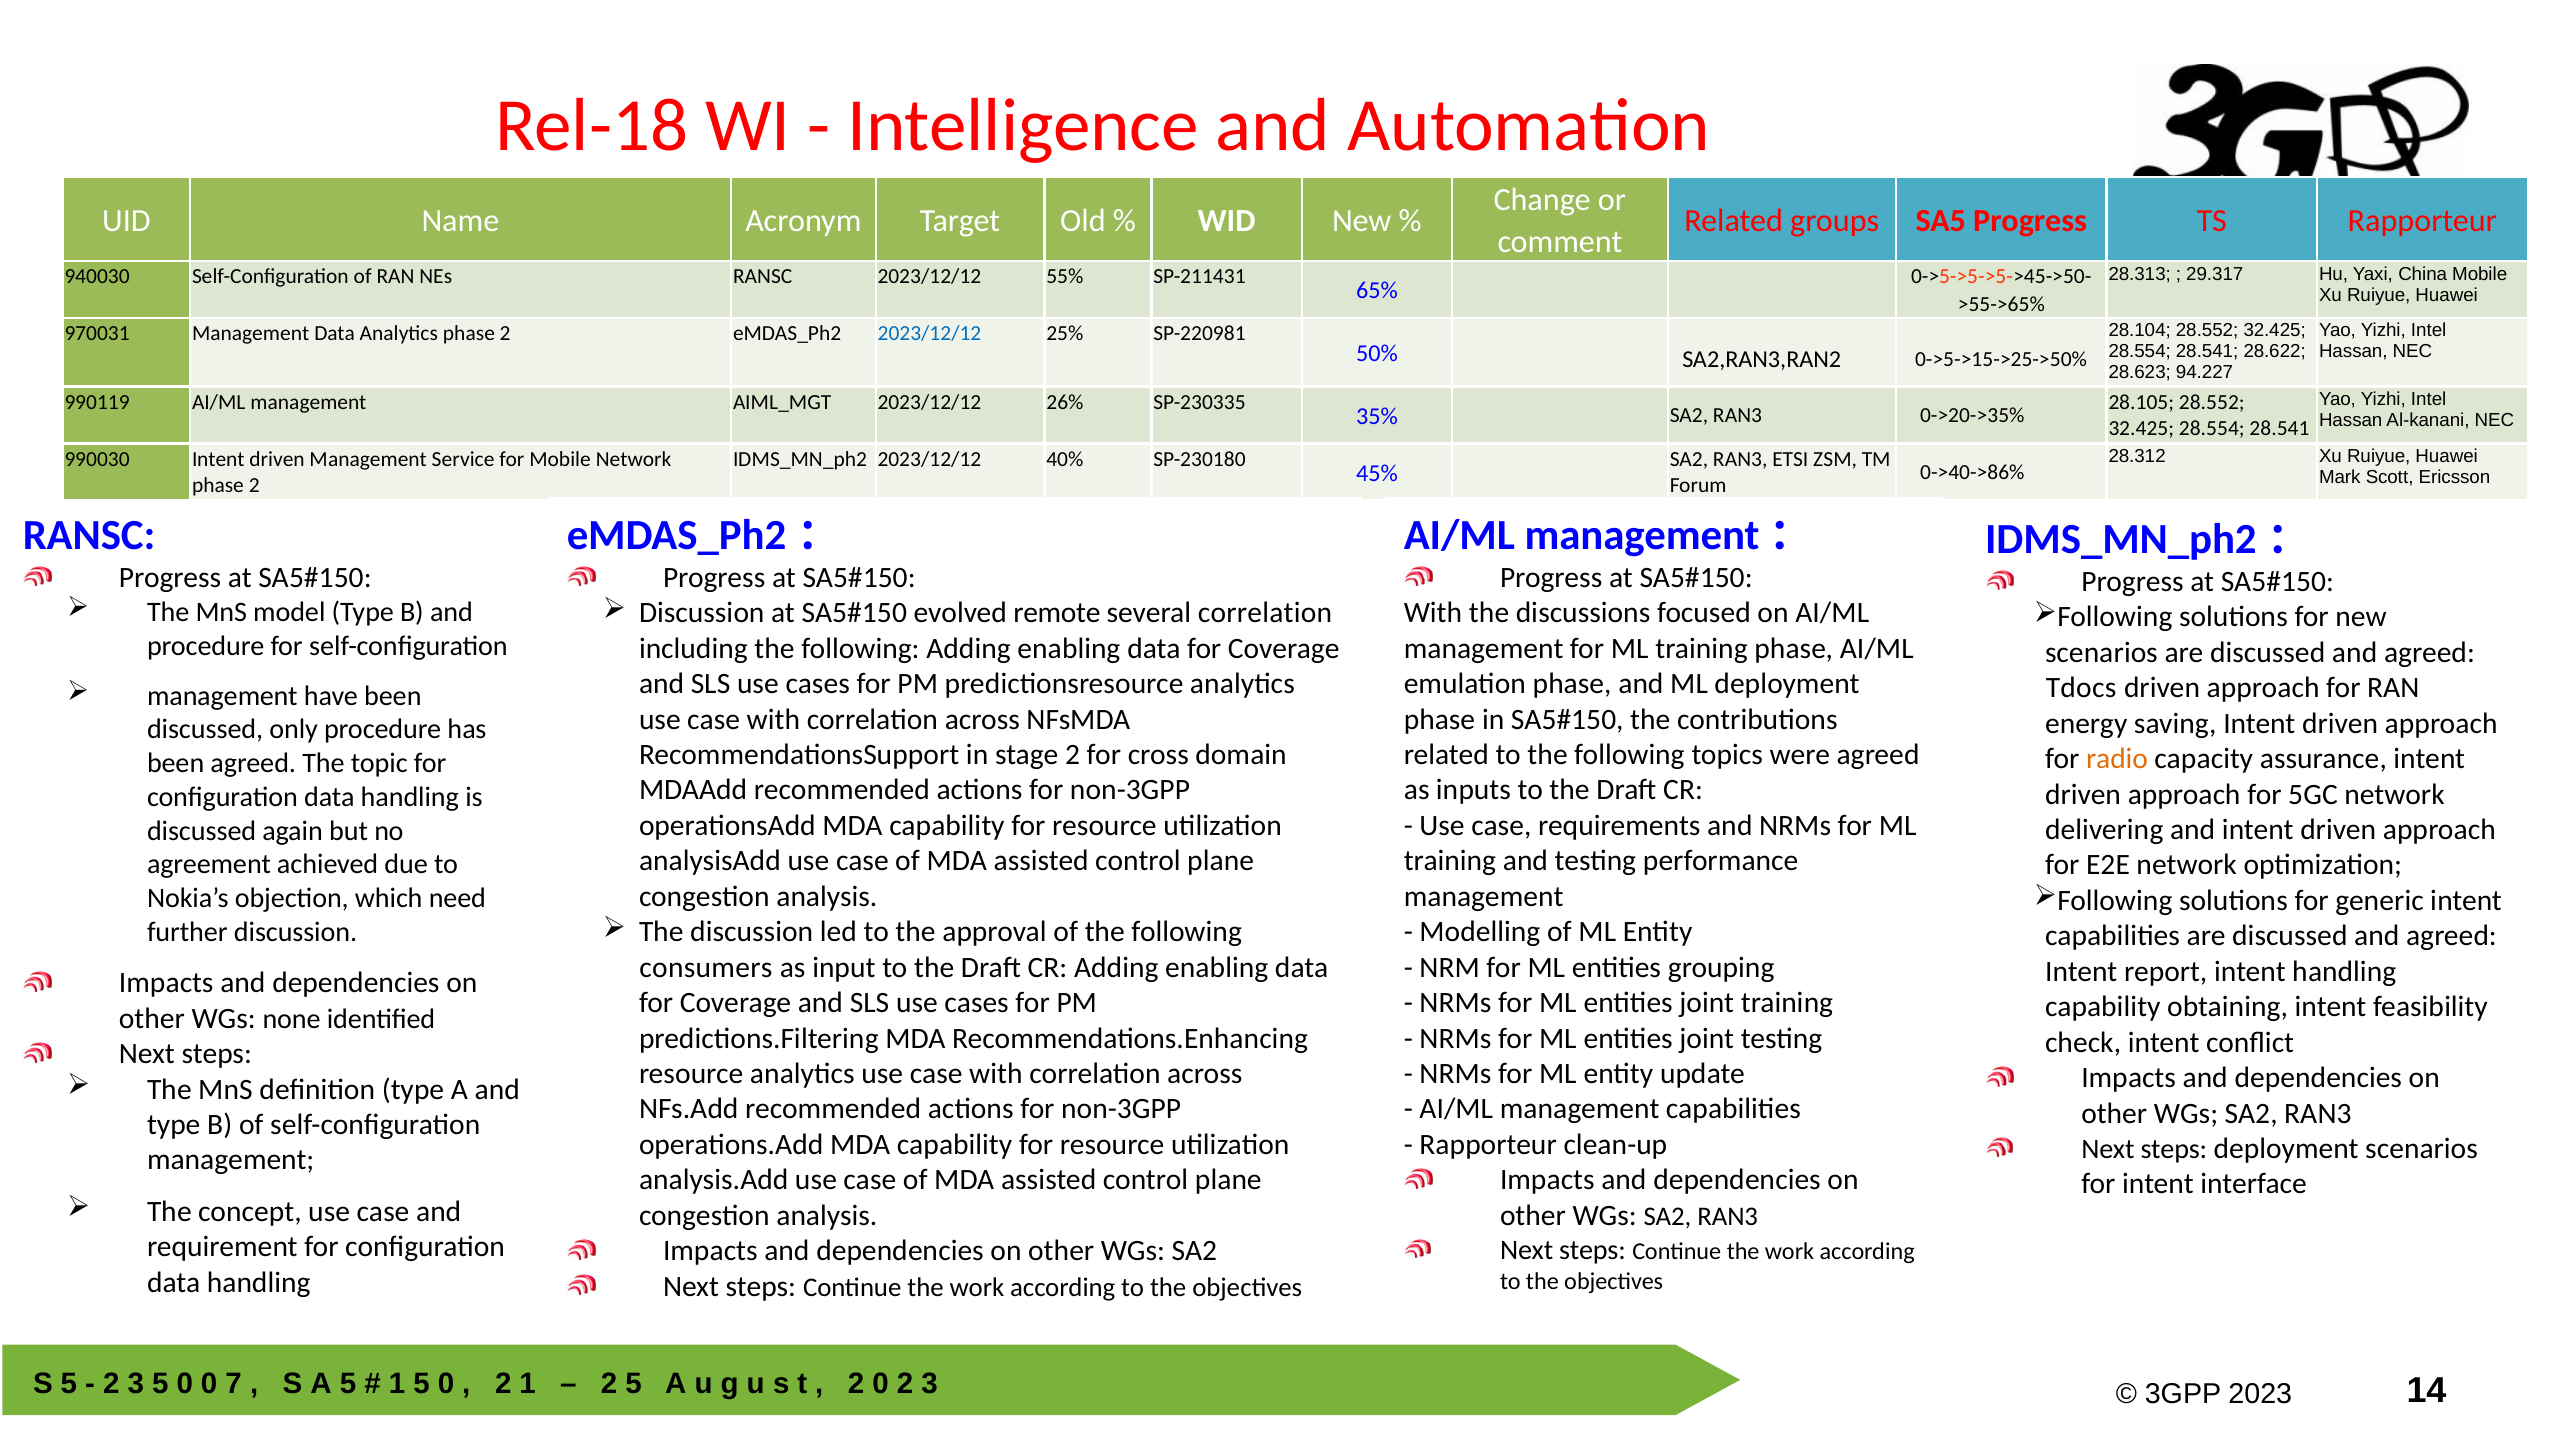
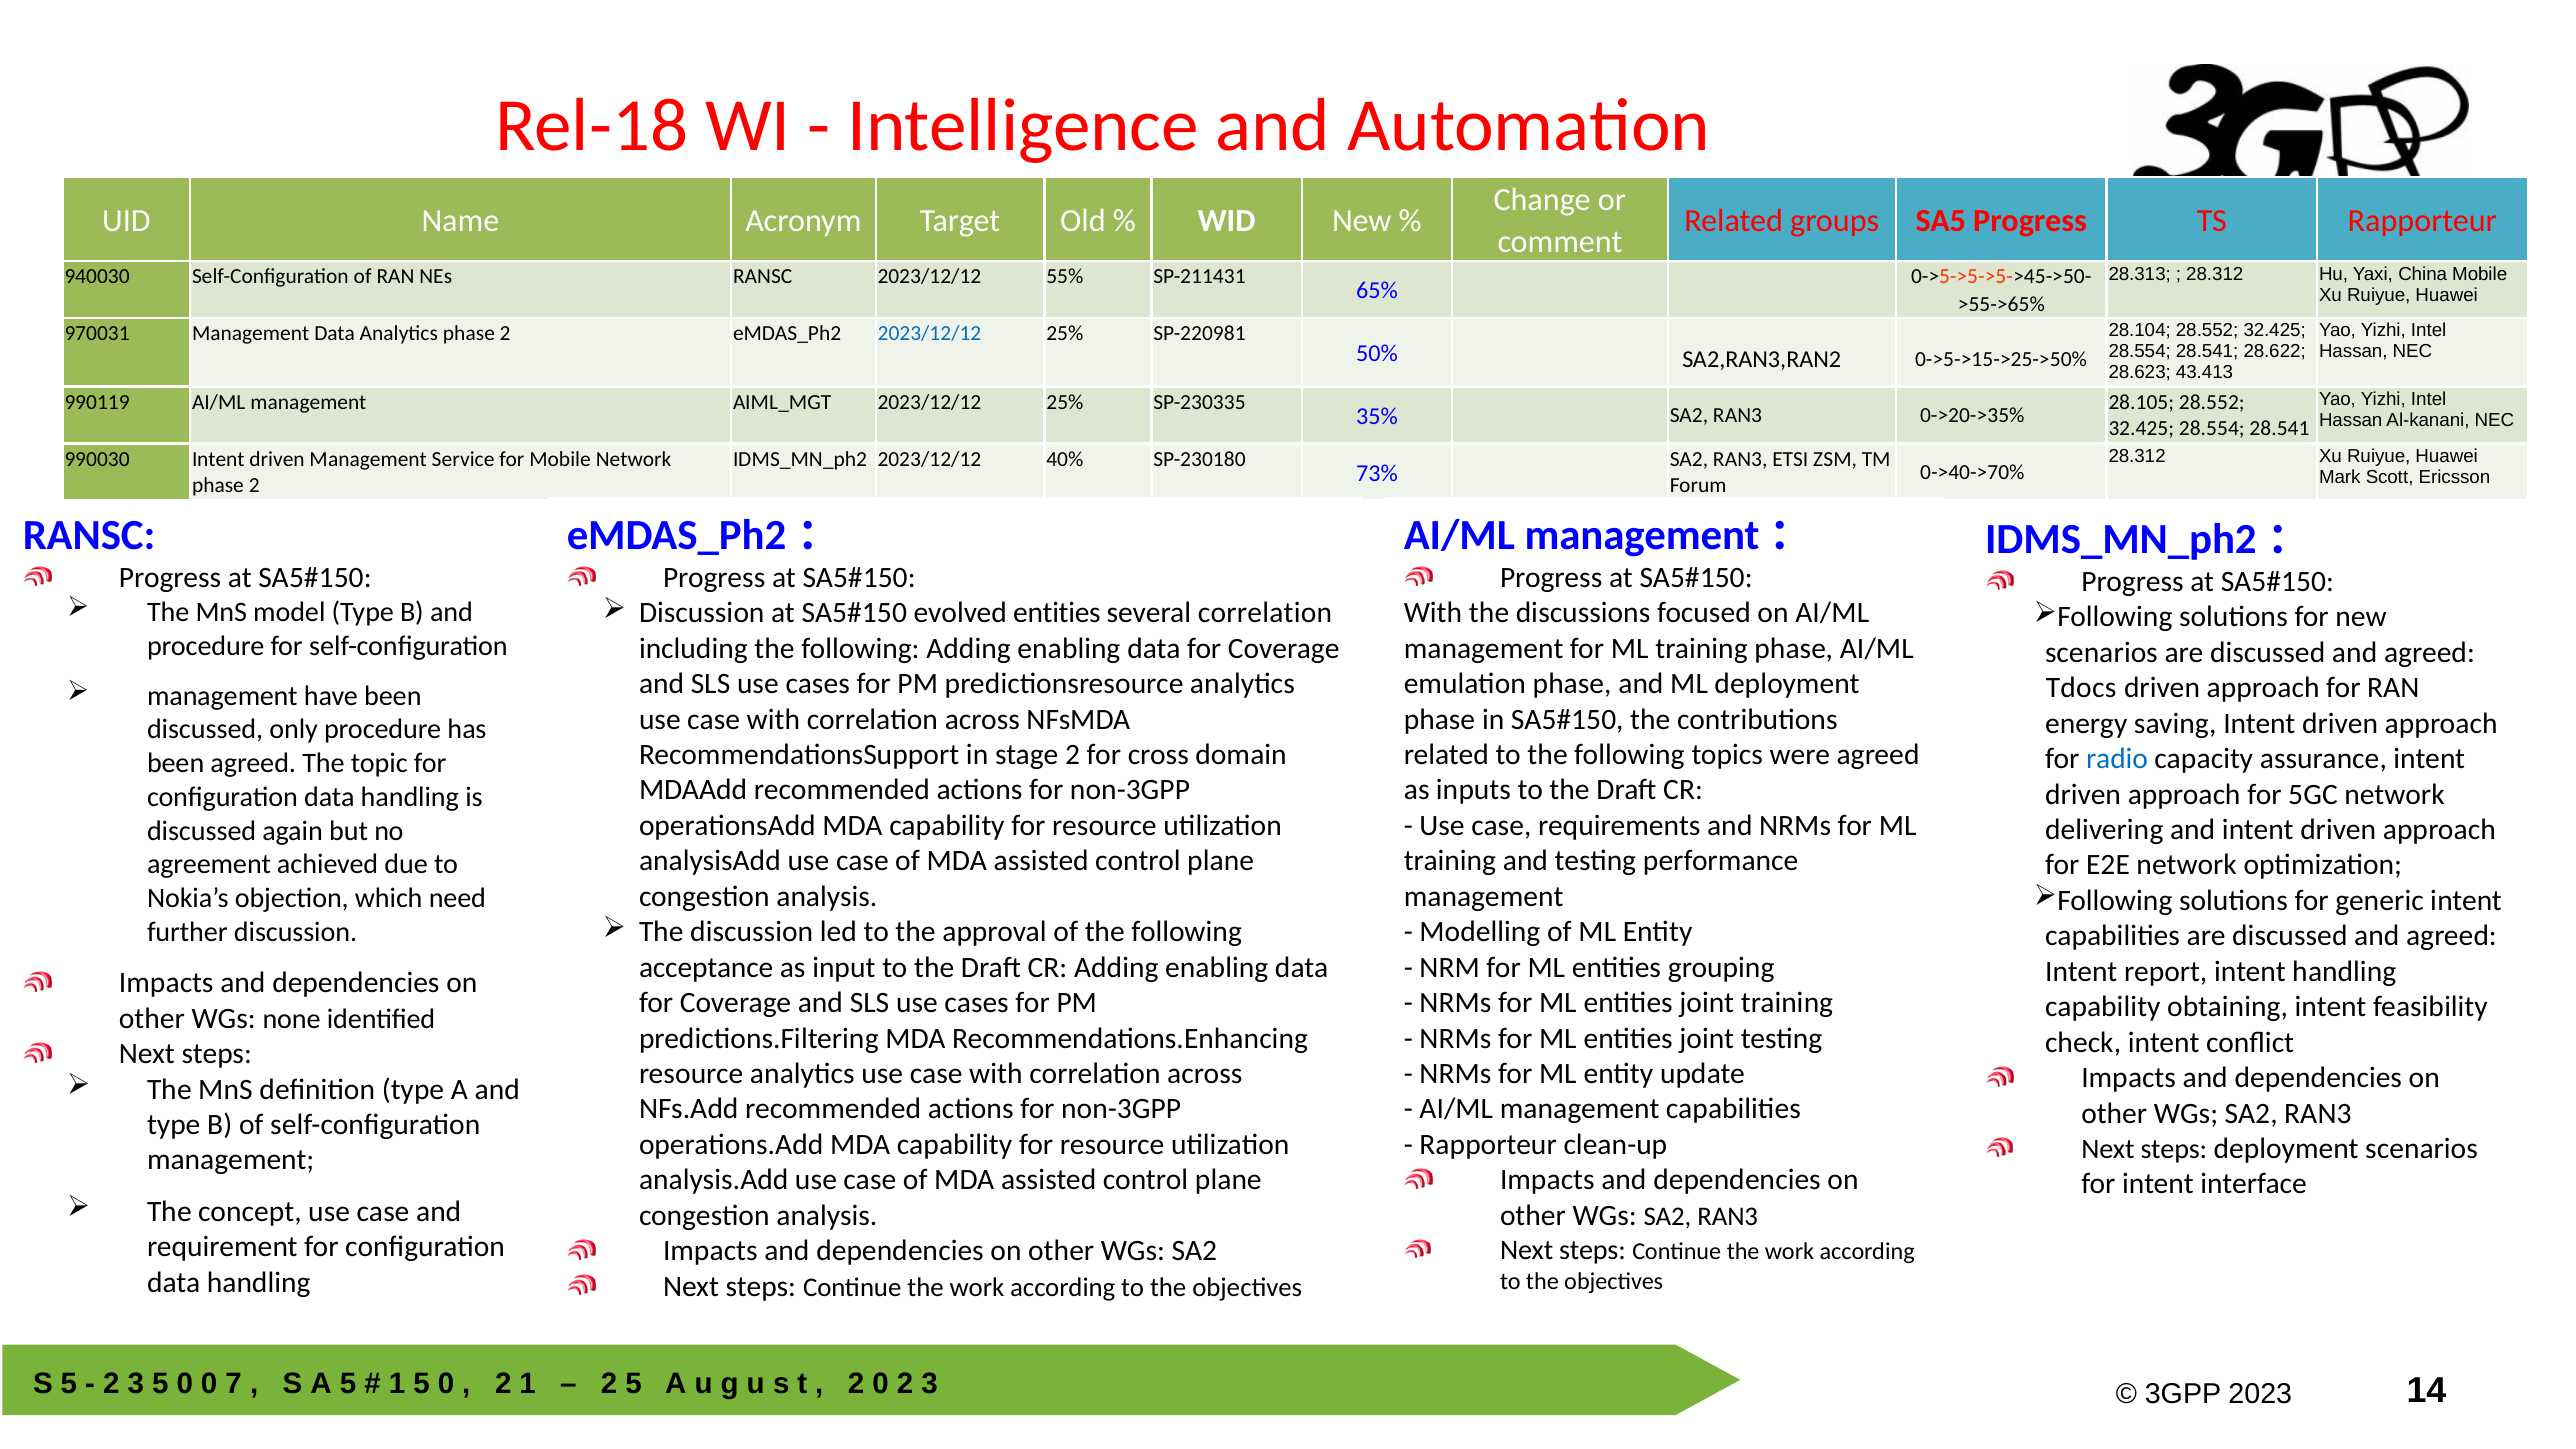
29.317: 29.317 -> 28.312 (2215, 274)
94.227: 94.227 -> 43.413 (2205, 372)
26%: 26% -> 25% (1065, 402)
45%: 45% -> 73% (1377, 473)
0->40->86%: 0->40->86% -> 0->40->70% (1972, 472)
evolved remote: remote -> entities (1057, 613)
radio colour: orange -> blue (2117, 759)
consumers: consumers -> acceptance (706, 967)
